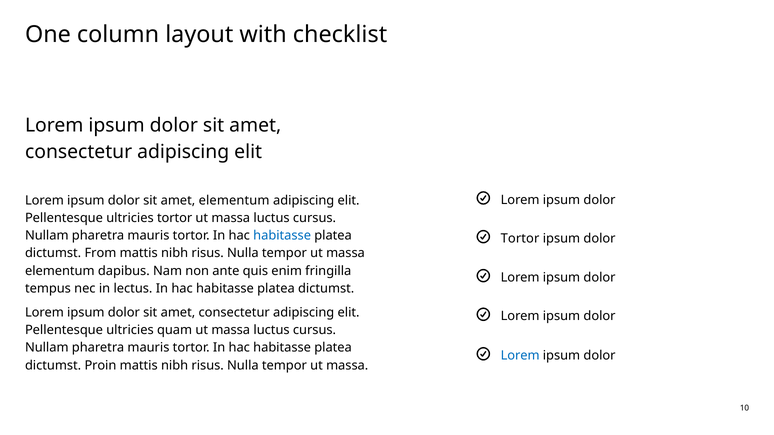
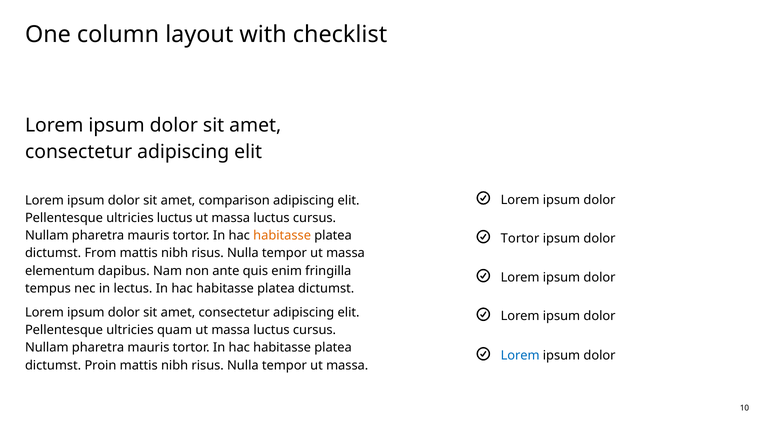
amet elementum: elementum -> comparison (234, 201)
ultricies tortor: tortor -> luctus (175, 218)
habitasse colour: blue -> orange (282, 236)
